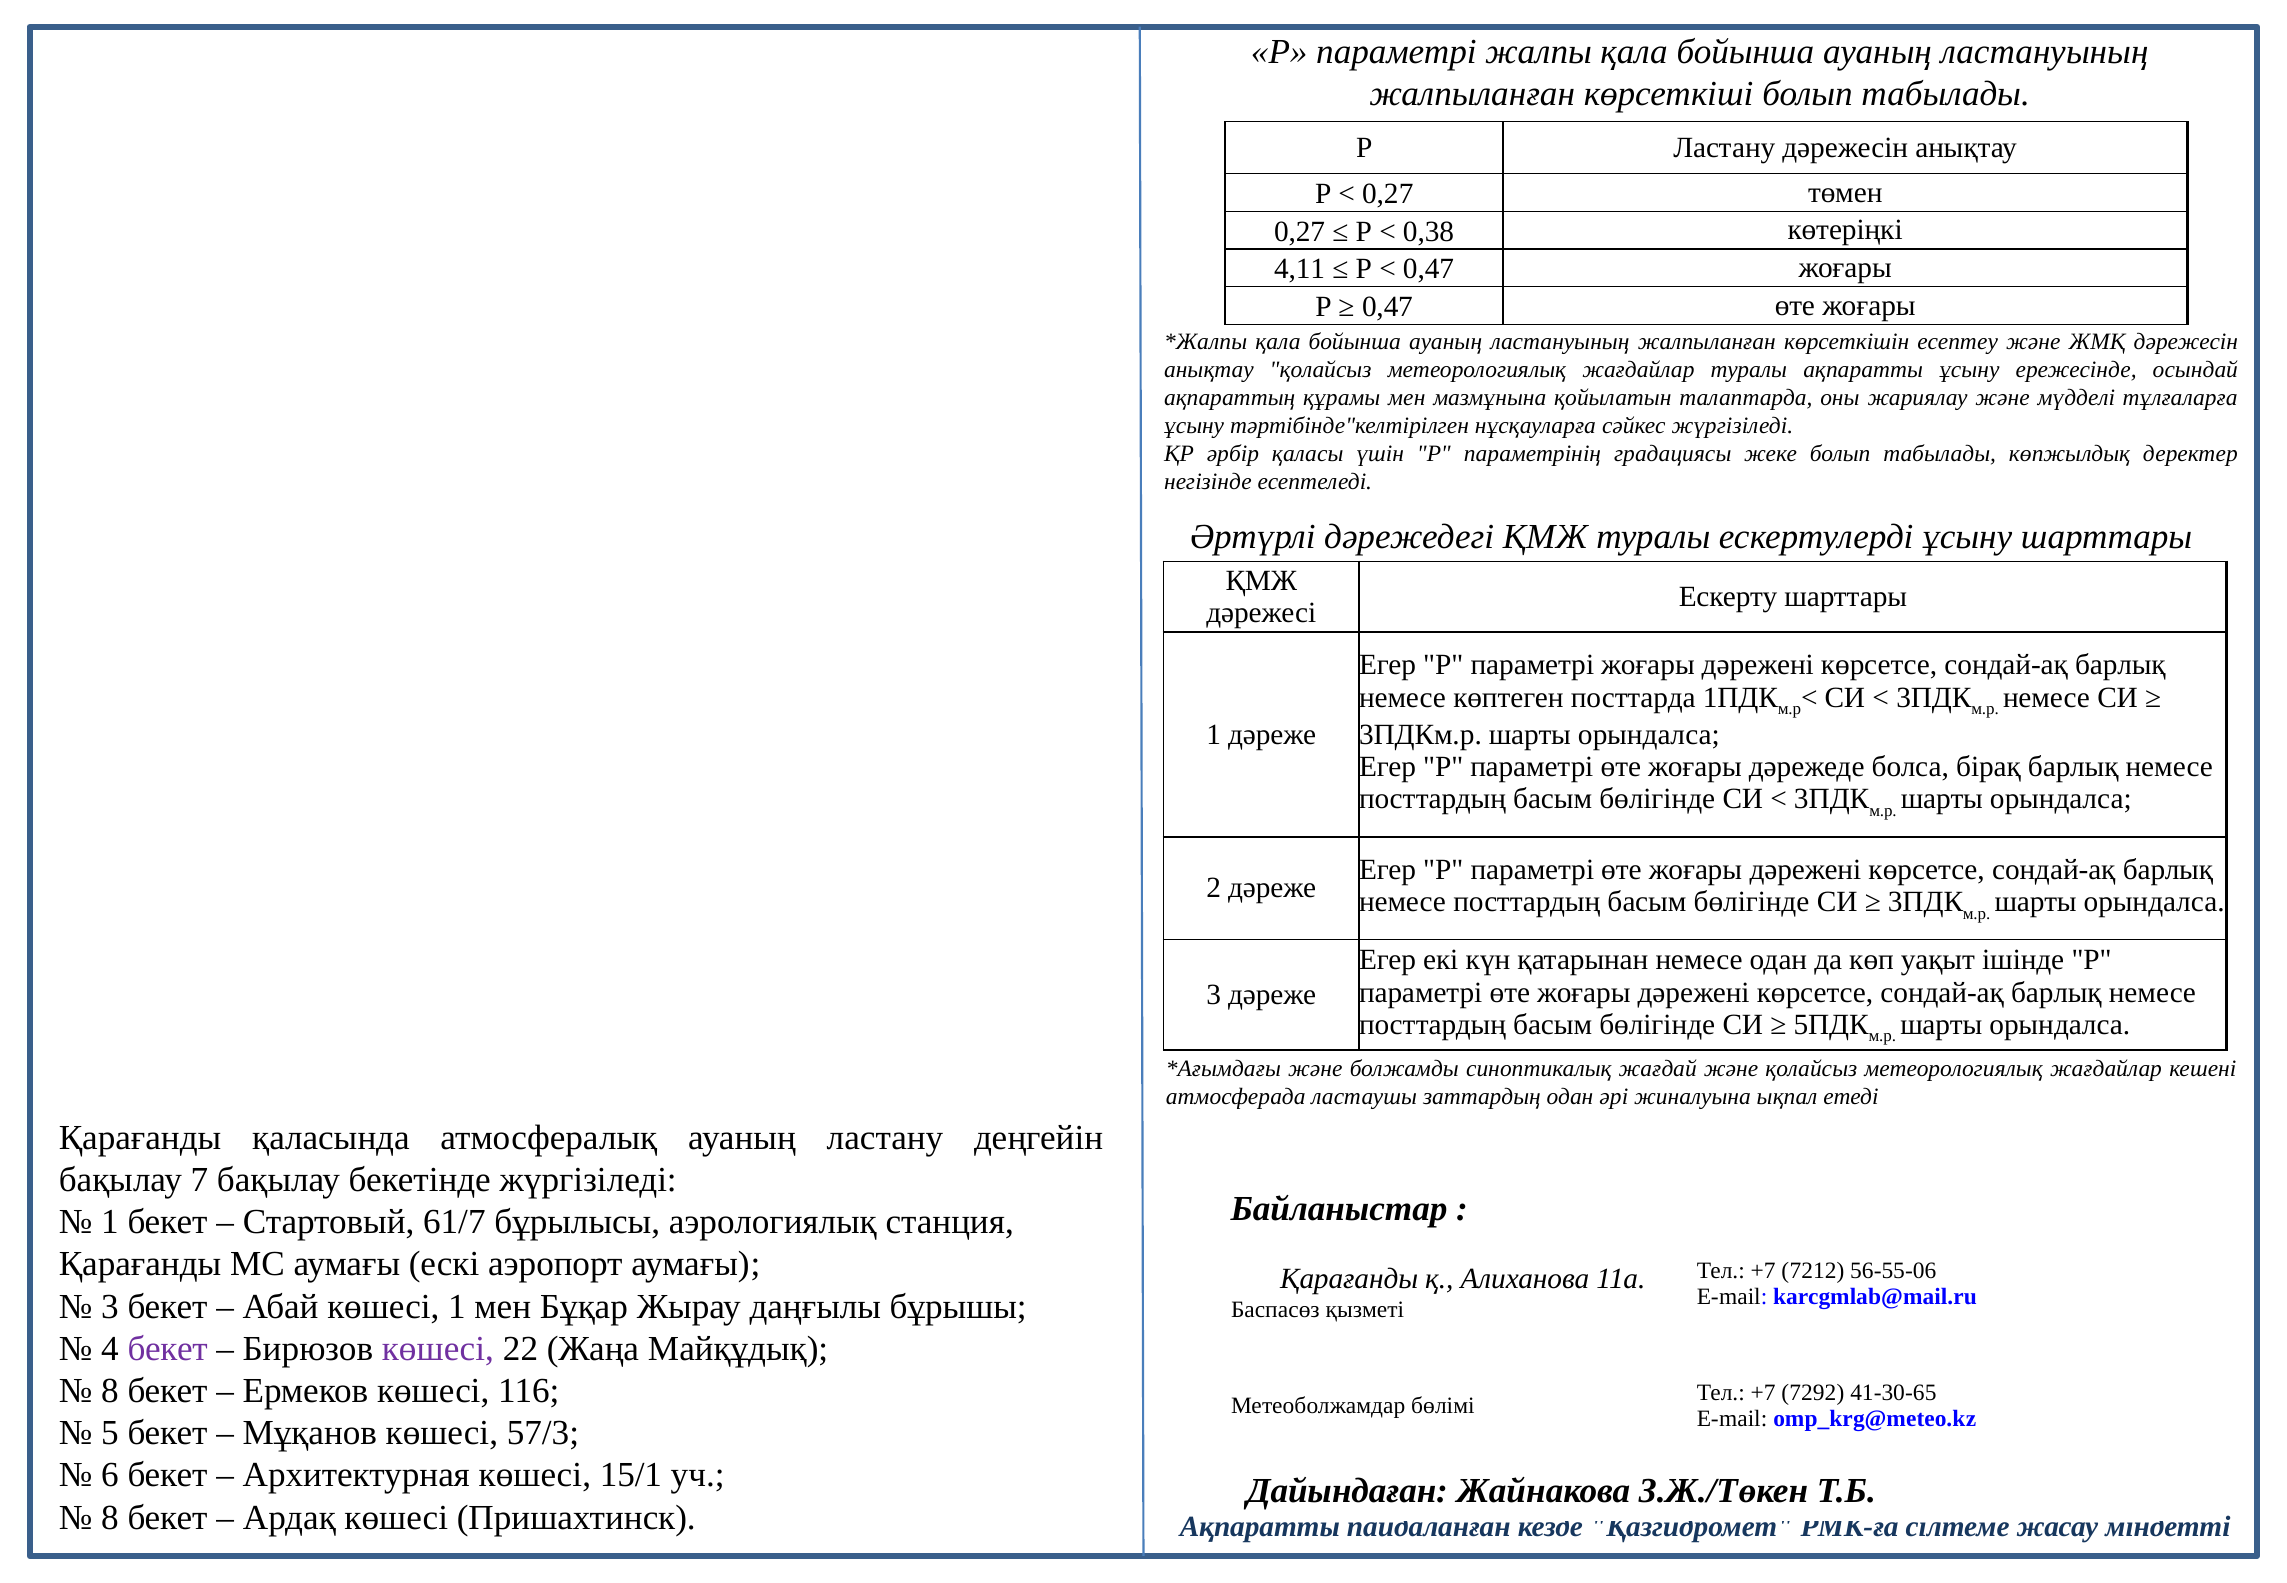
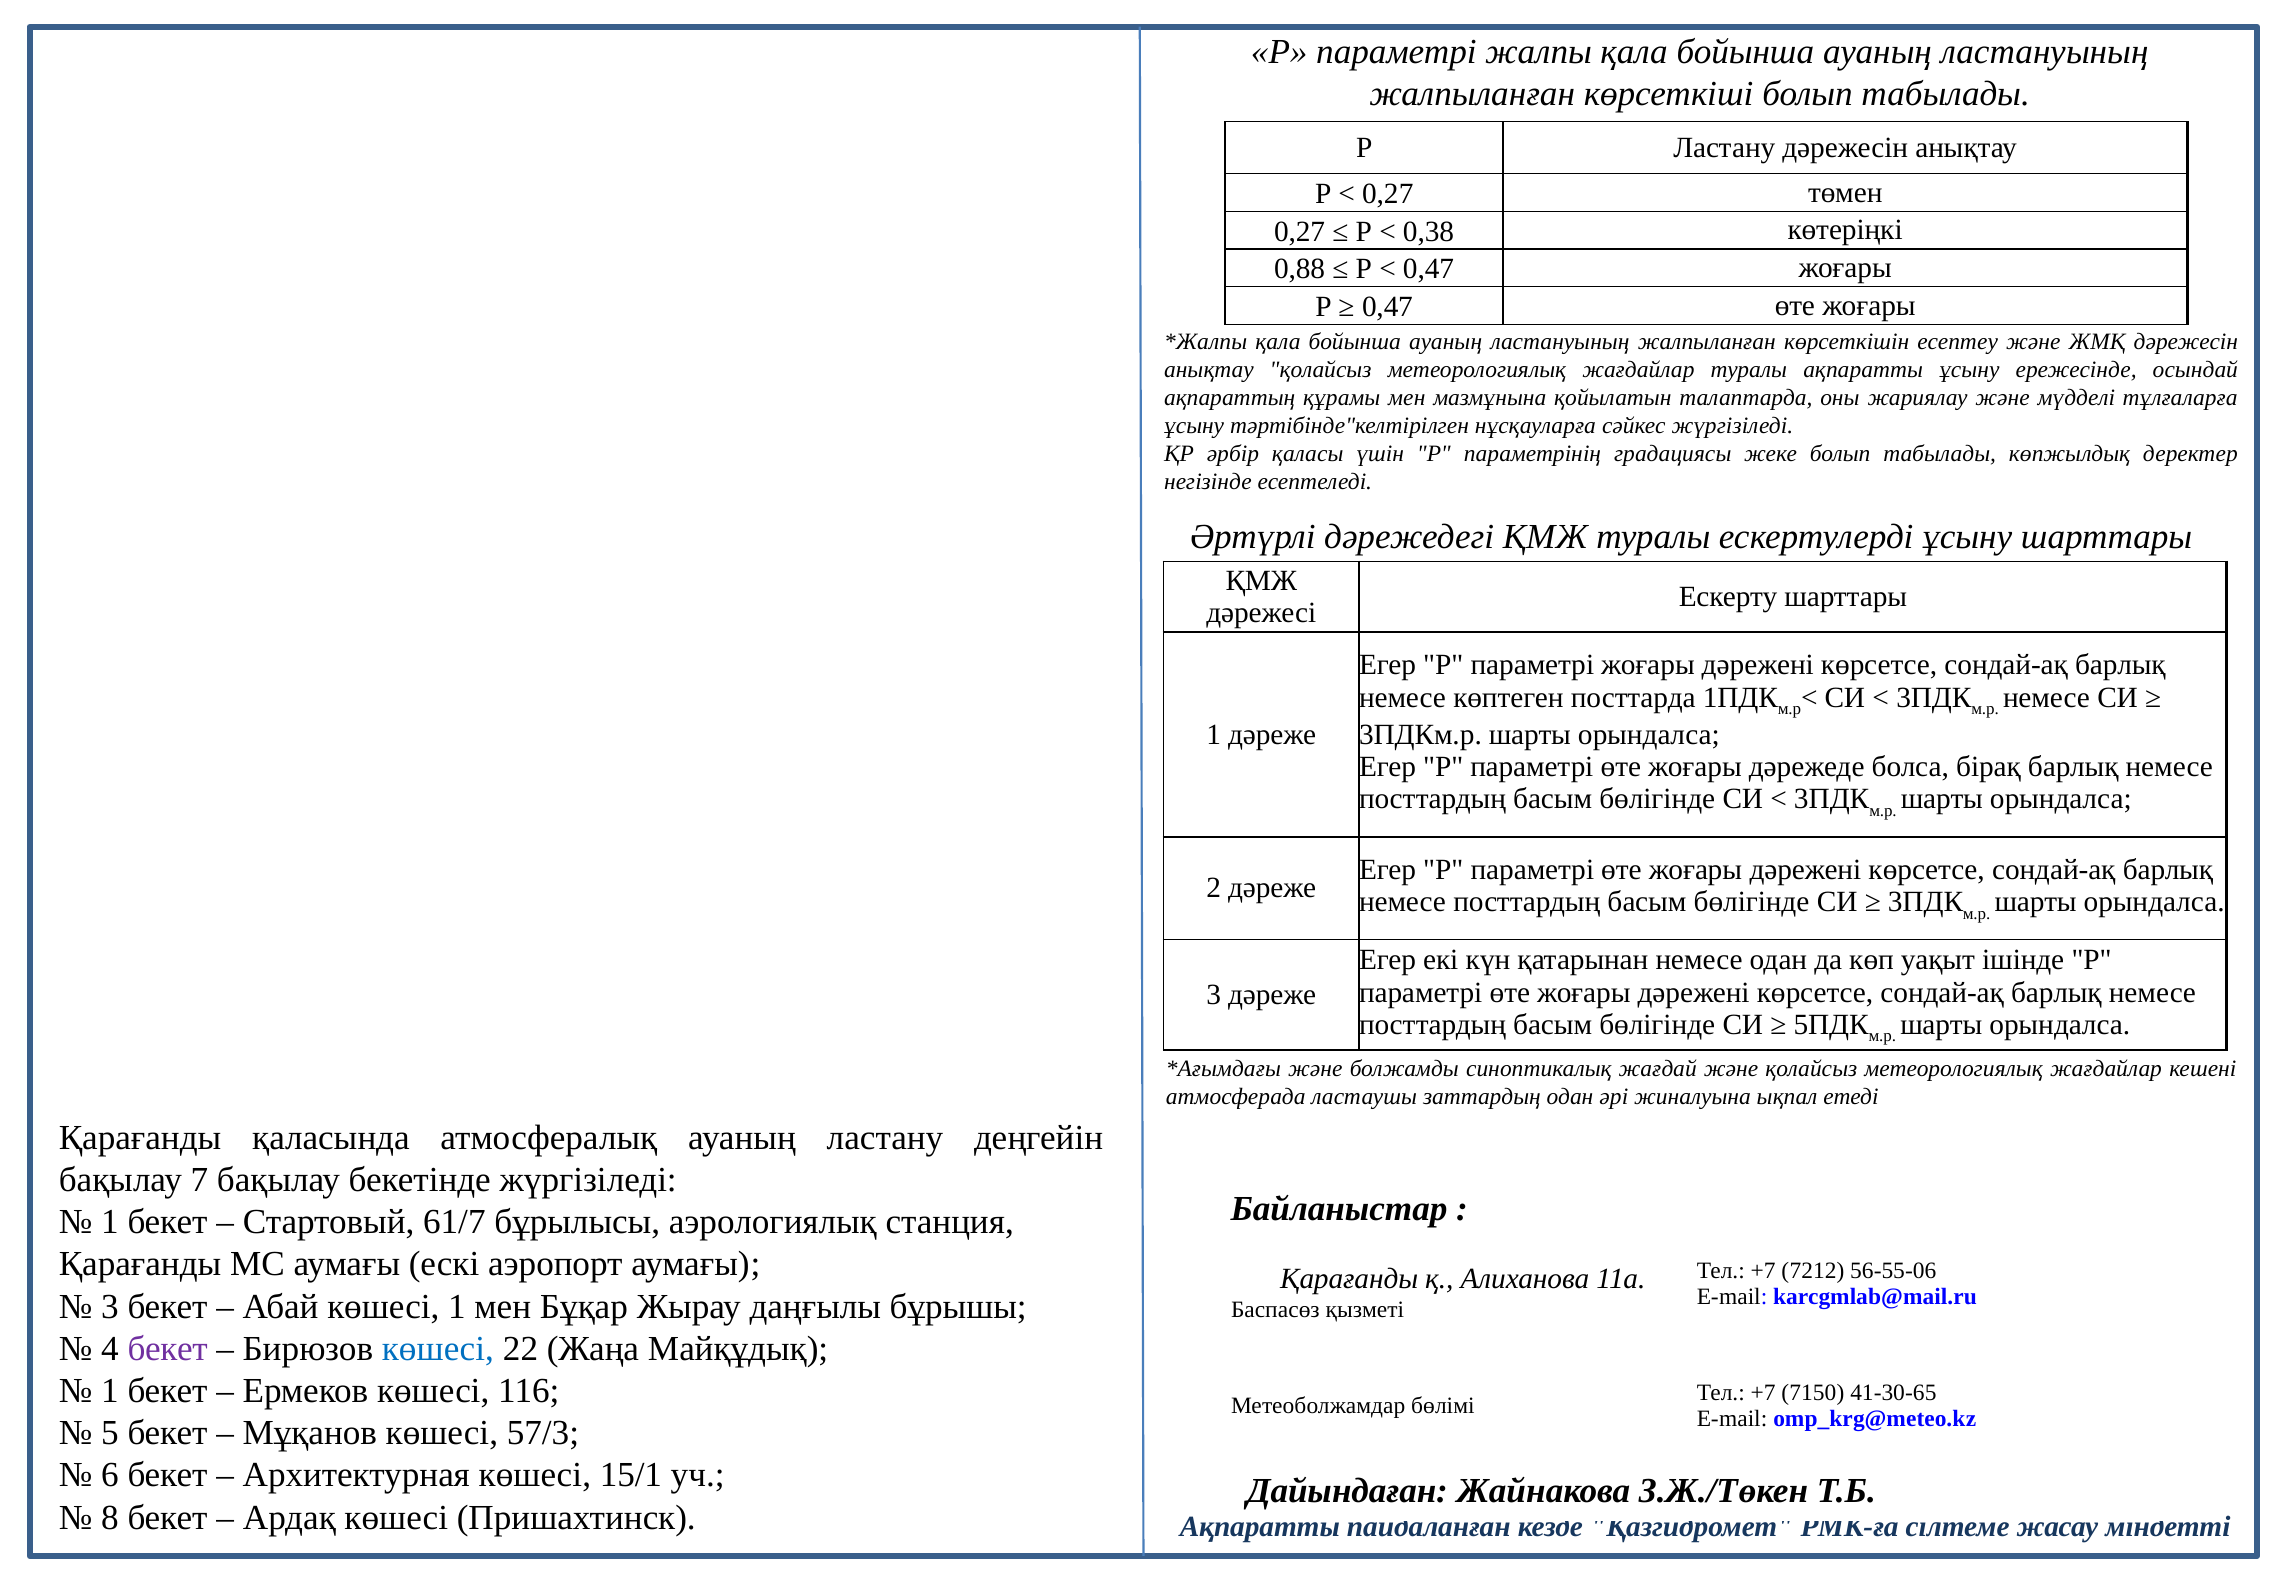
4,11: 4,11 -> 0,88 (1300, 269)
көшесі colour: purple -> blue (438, 1349)
8: 8 -> 1 (110, 1391)
7292: 7292 -> 7150 (1813, 1393)
